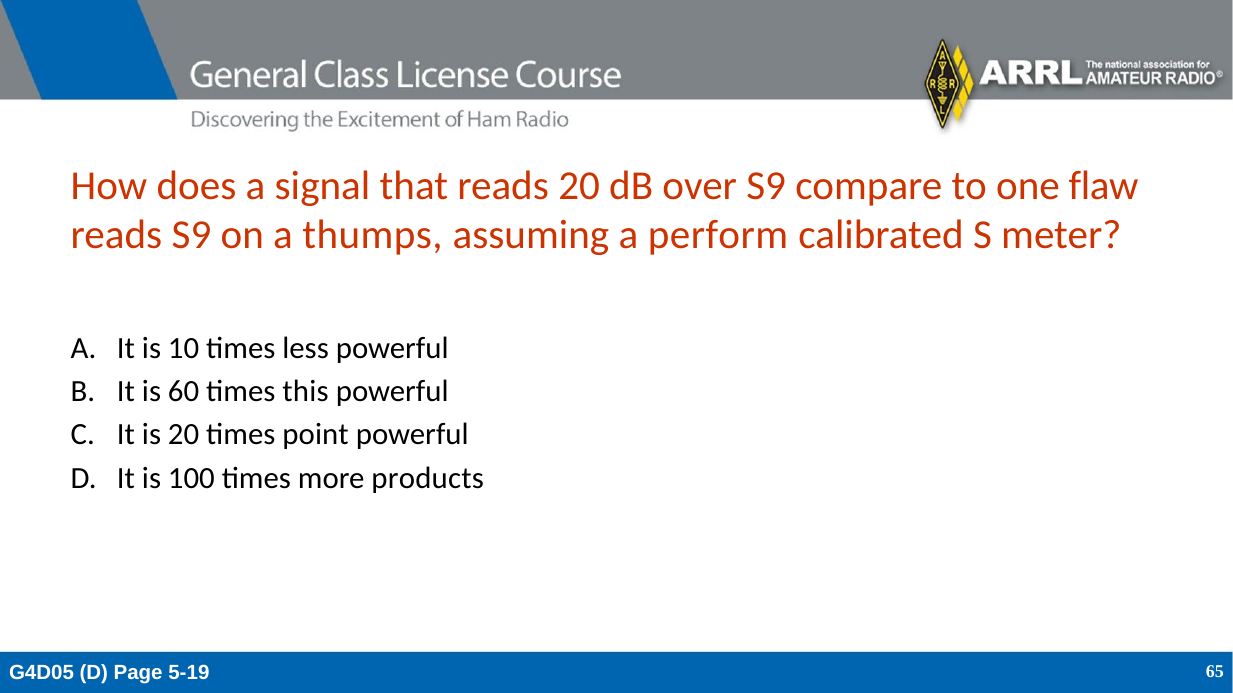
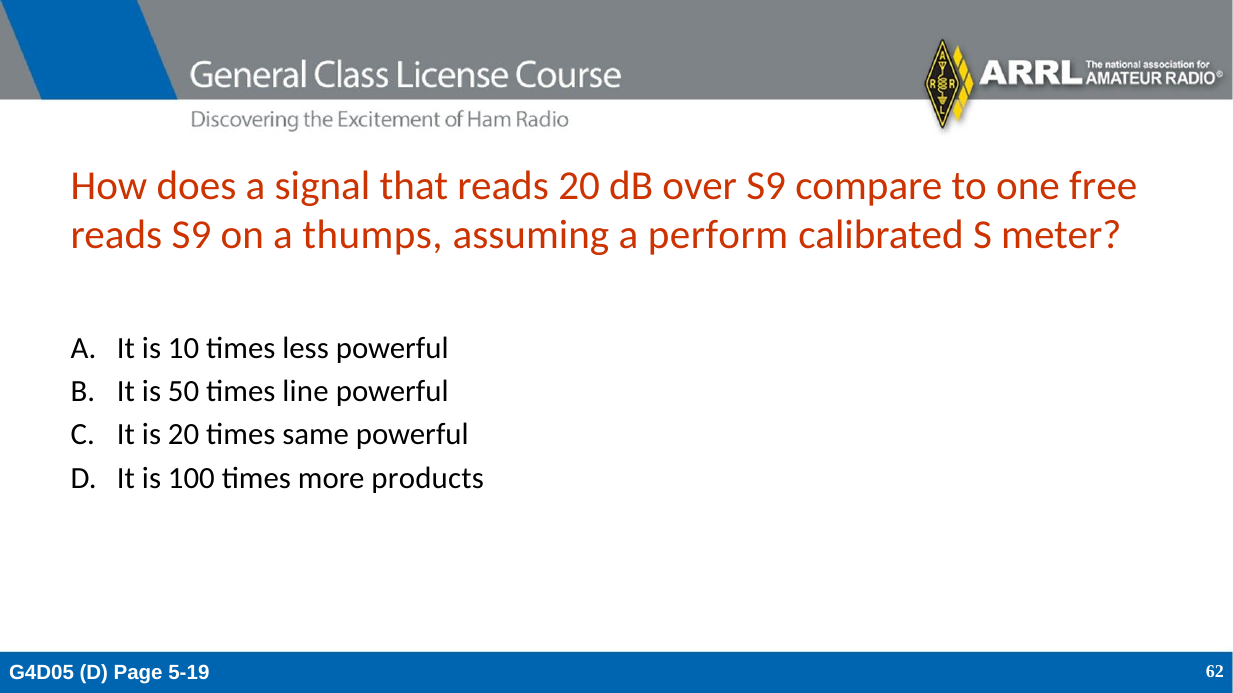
flaw: flaw -> free (1103, 186)
60: 60 -> 50 (184, 392)
this: this -> line (306, 392)
point: point -> same (316, 435)
65: 65 -> 62 (1215, 672)
